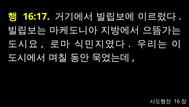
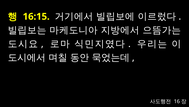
16:17: 16:17 -> 16:15 (36, 16)
